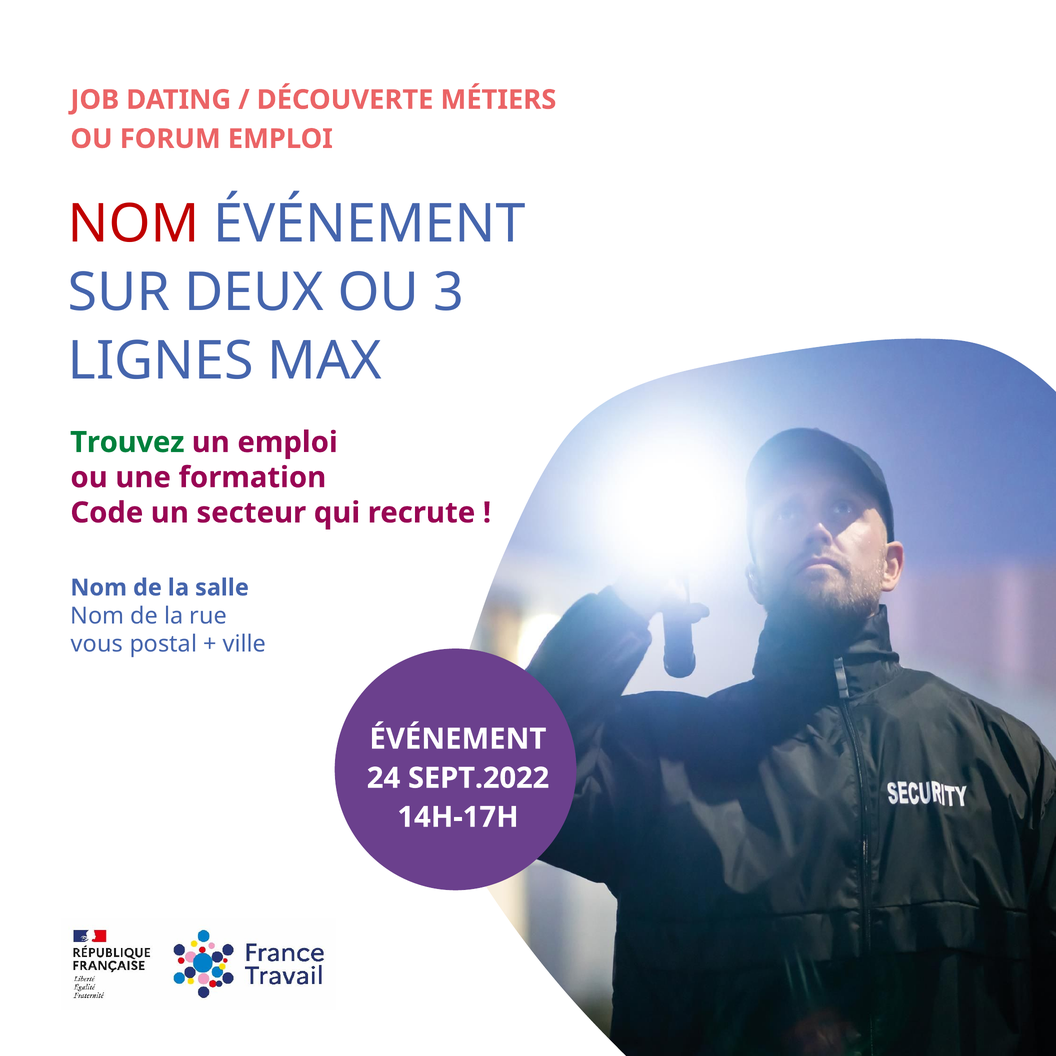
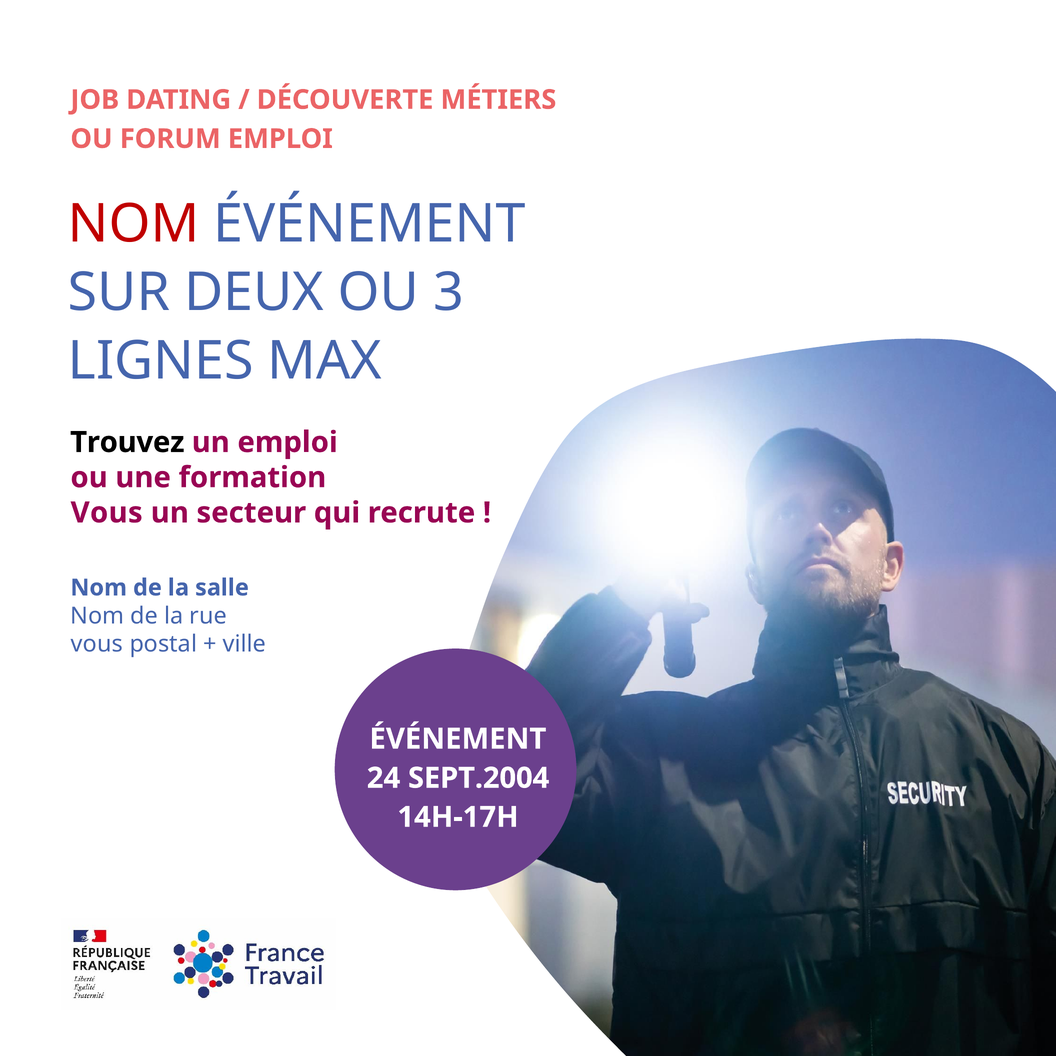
Trouvez colour: green -> black (127, 442)
Code: Code -> Vous (107, 513)
SEPT.2022: SEPT.2022 -> SEPT.2004 (479, 778)
